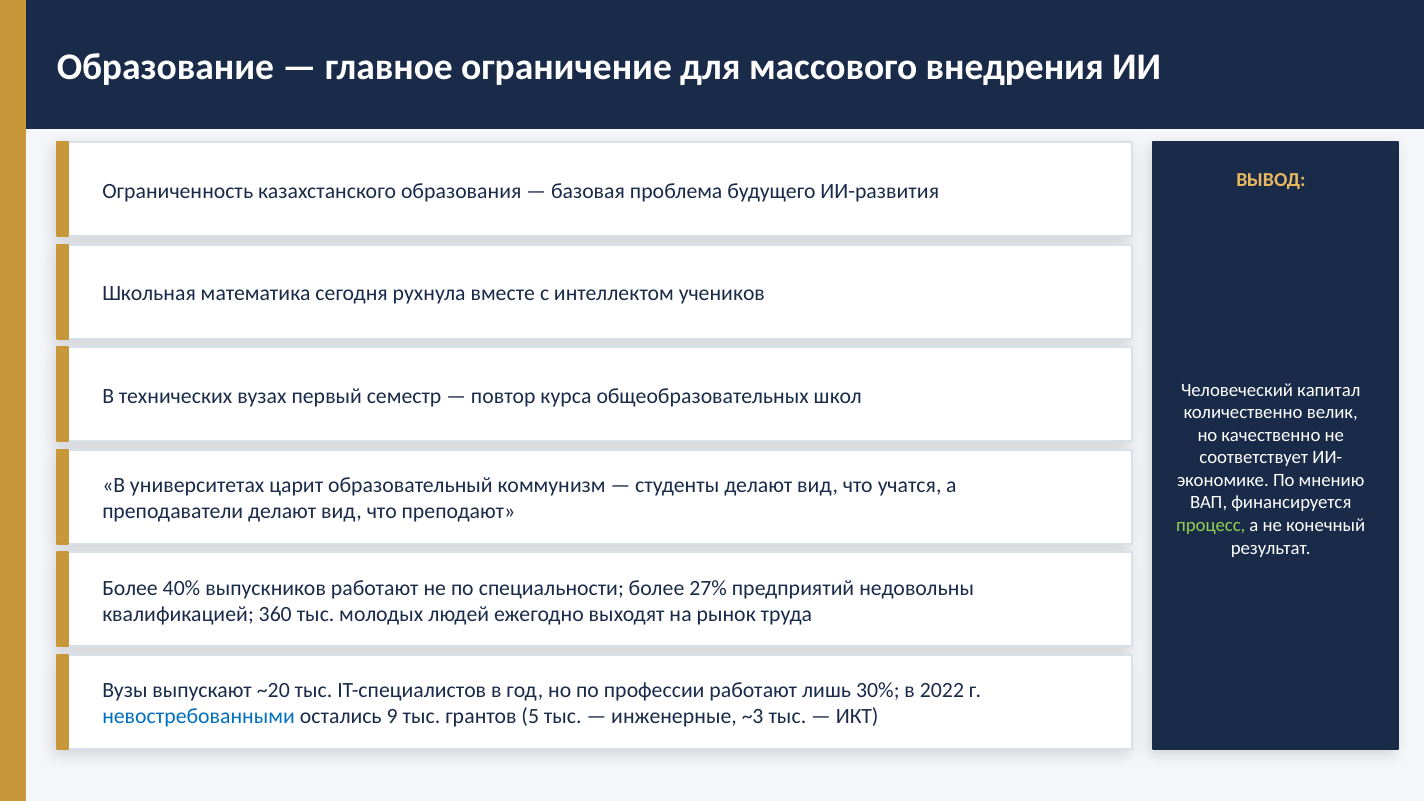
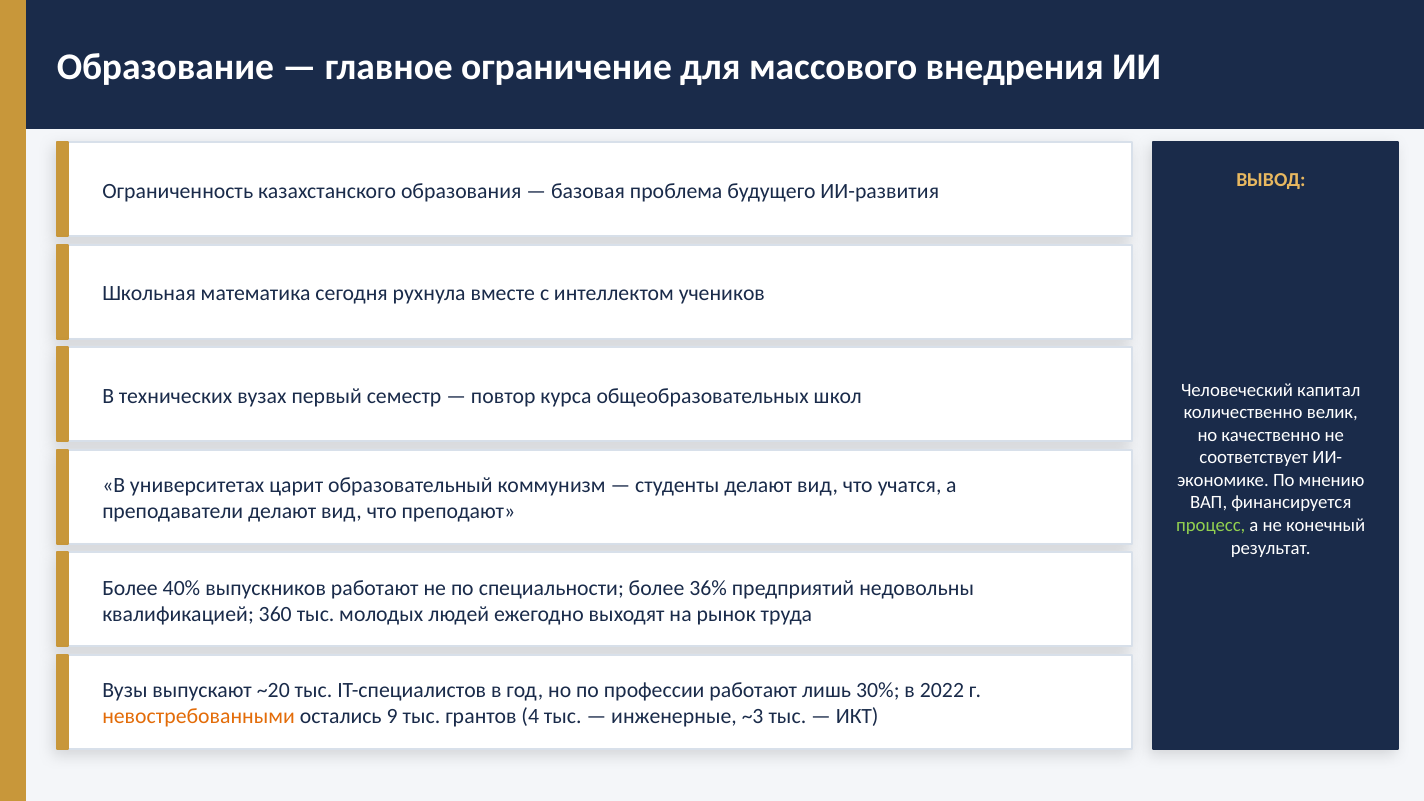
27%: 27% -> 36% (708, 588)
невостребованными colour: blue -> orange (199, 717)
5: 5 -> 4 (530, 717)
